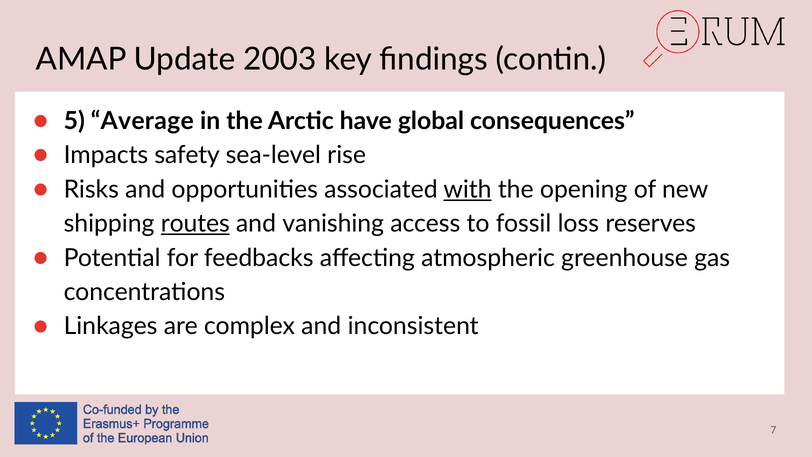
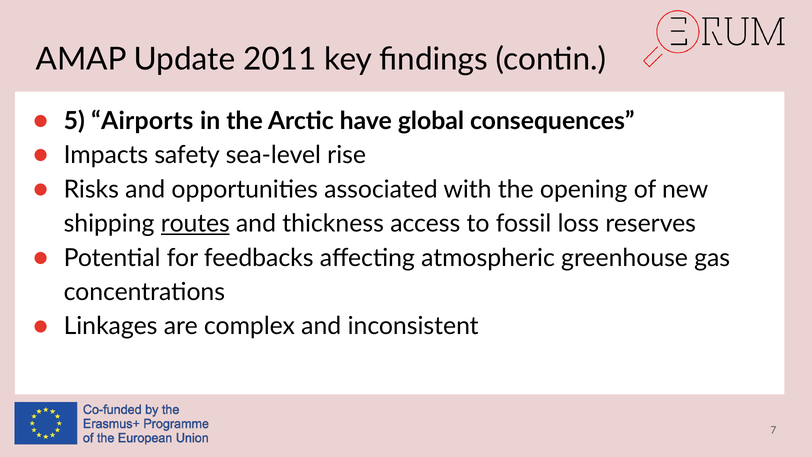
2003: 2003 -> 2011 (280, 59)
Average: Average -> Airports (142, 121)
with underline: present -> none (468, 189)
vanishing: vanishing -> thickness (333, 223)
